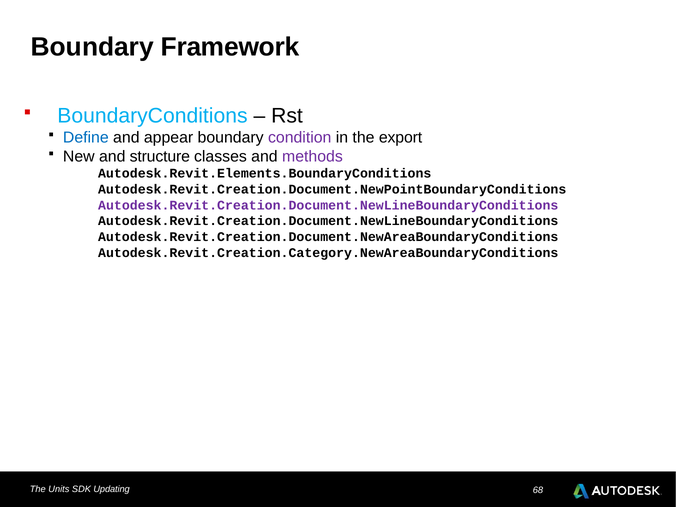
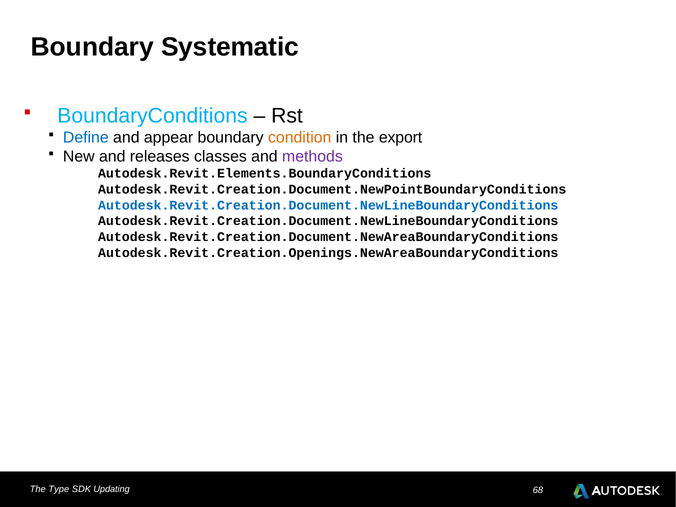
Framework: Framework -> Systematic (230, 47)
condition colour: purple -> orange (300, 137)
structure: structure -> releases (160, 156)
Autodesk.Revit.Creation.Document.NewLineBoundaryConditions colour: purple -> blue (328, 205)
Autodesk.Revit.Creation.Category.NewAreaBoundaryConditions: Autodesk.Revit.Creation.Category.NewAreaBoundaryConditions -> Autodesk.Revit.Creation.Openings.NewAreaBoundaryConditions (328, 253)
Units: Units -> Type (59, 489)
